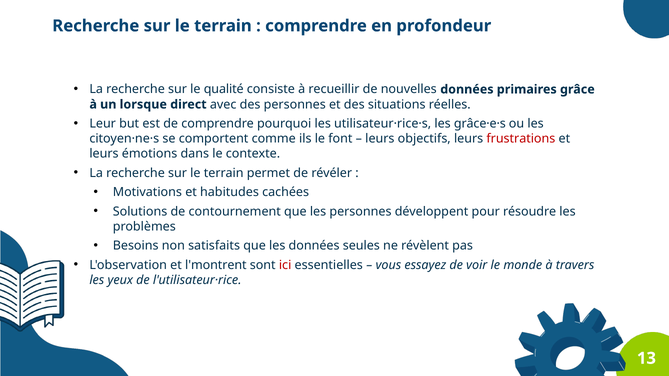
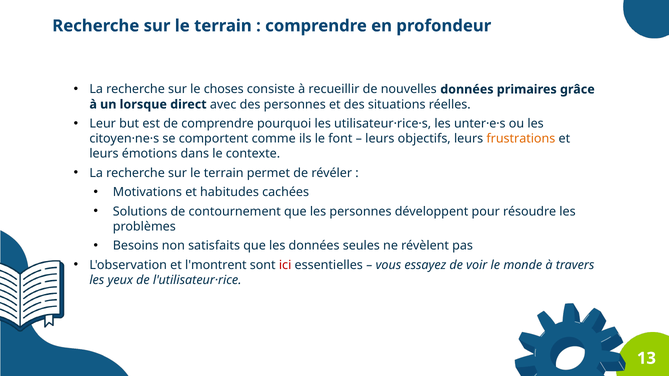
qualité: qualité -> choses (224, 89)
grâce·e·s: grâce·e·s -> unter·e·s (480, 124)
frustrations colour: red -> orange (521, 139)
